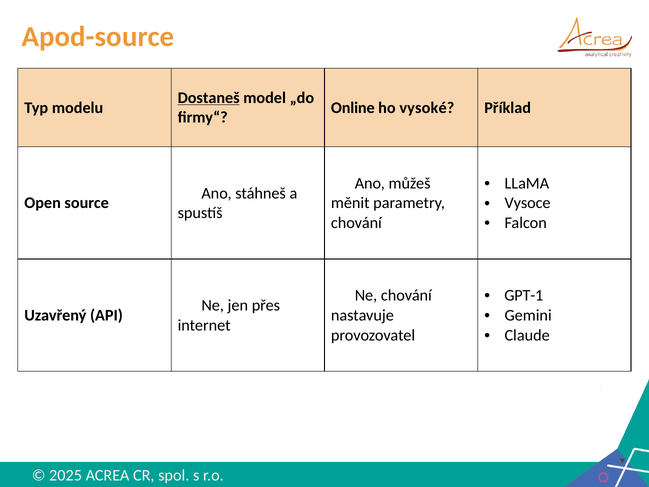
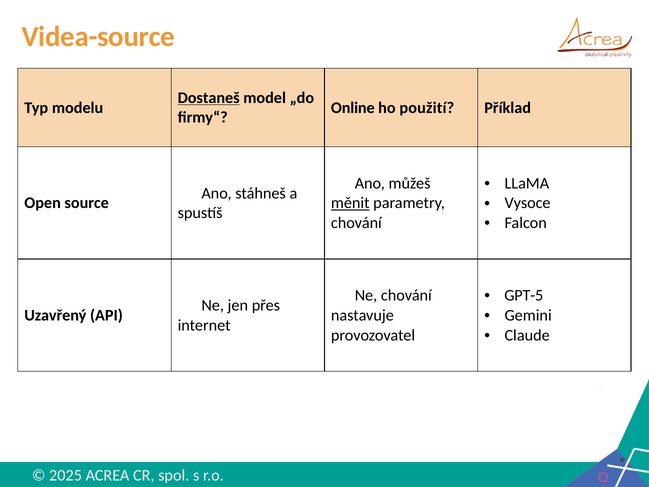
Apod-source: Apod-source -> Videa-source (98, 36)
vysoké: vysoké -> použití (427, 108)
měnit underline: none -> present (350, 203)
GPT-1: GPT-1 -> GPT-5 (524, 295)
